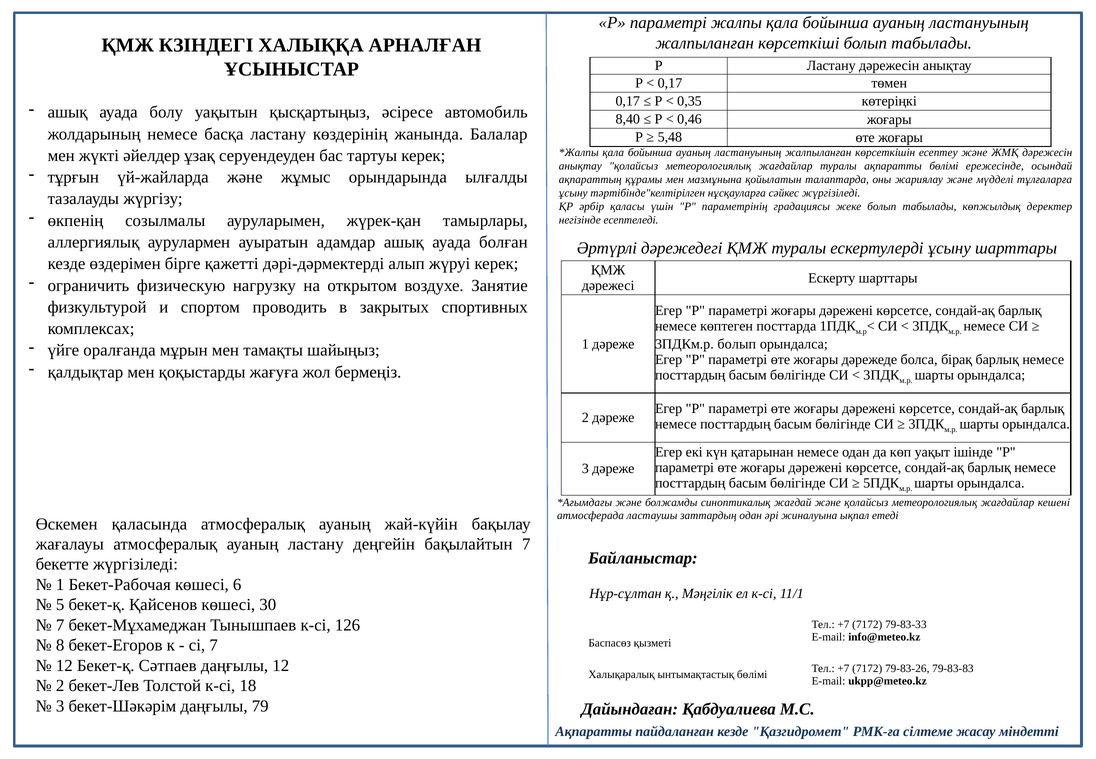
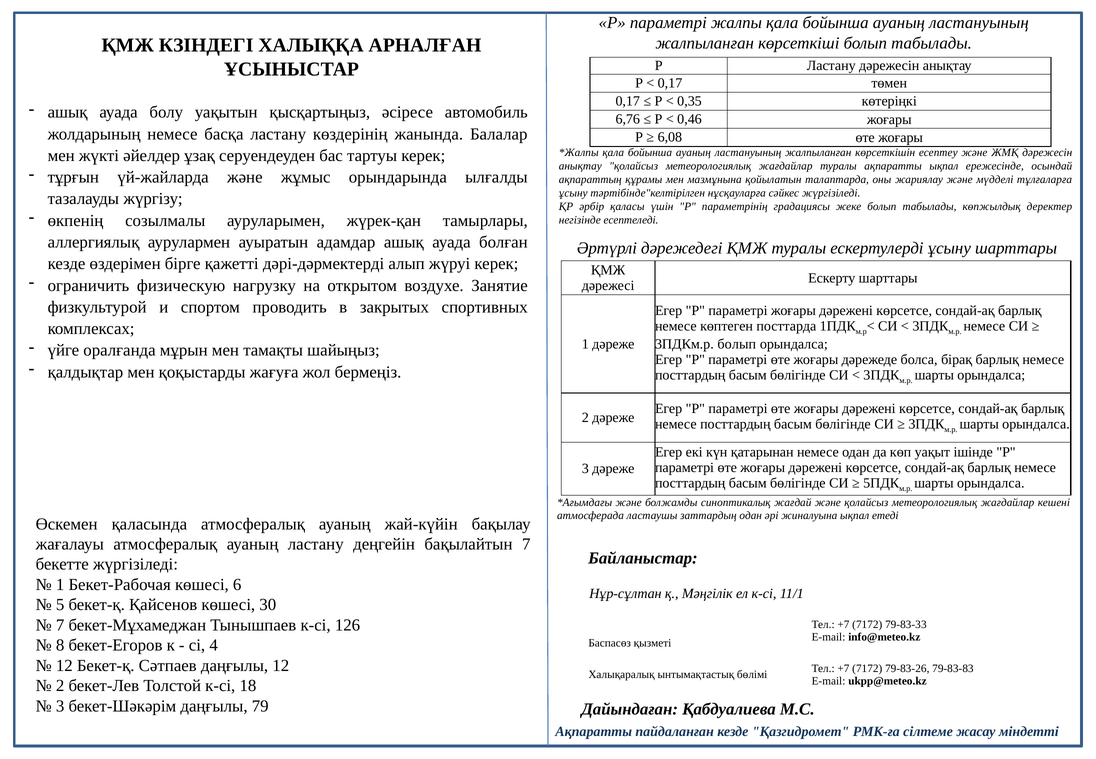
8,40: 8,40 -> 6,76 (628, 119)
5,48: 5,48 -> 6,08 (670, 137)
ақпаратты бөлімі: бөлімі -> ықпал (944, 166)
сі 7: 7 -> 4 (214, 645)
